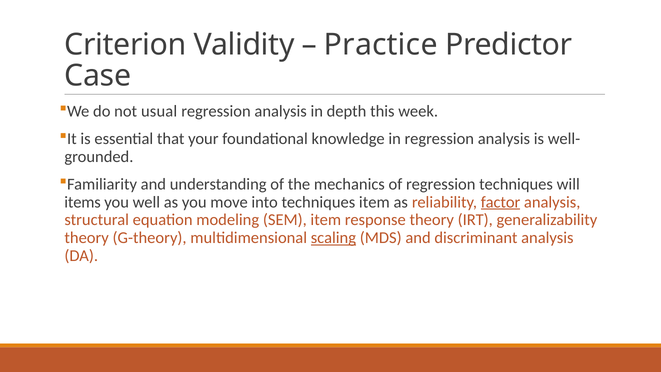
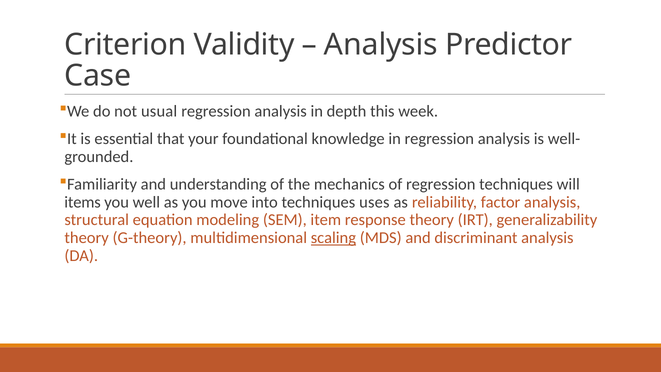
Practice: Practice -> Analysis (381, 45)
techniques item: item -> uses (374, 202)
factor underline: present -> none (501, 202)
